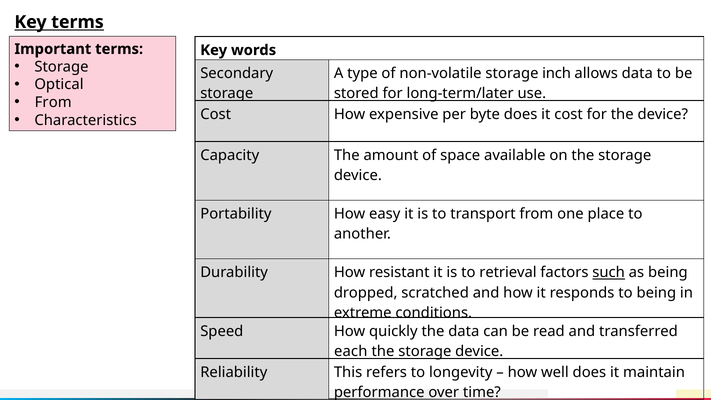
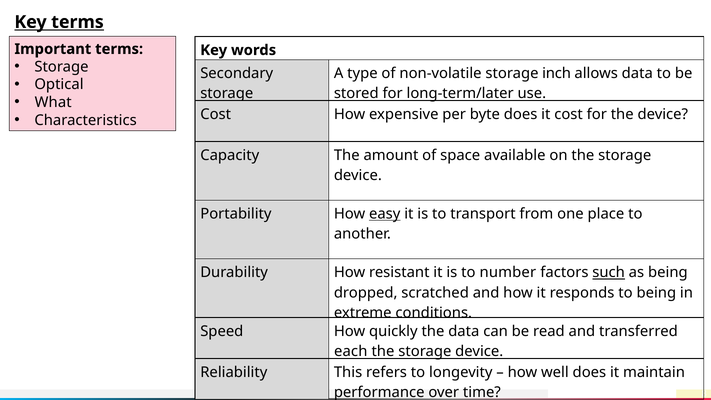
From: From -> What (53, 102)
easy underline: none -> present (385, 214)
retrieval: retrieval -> number (508, 273)
